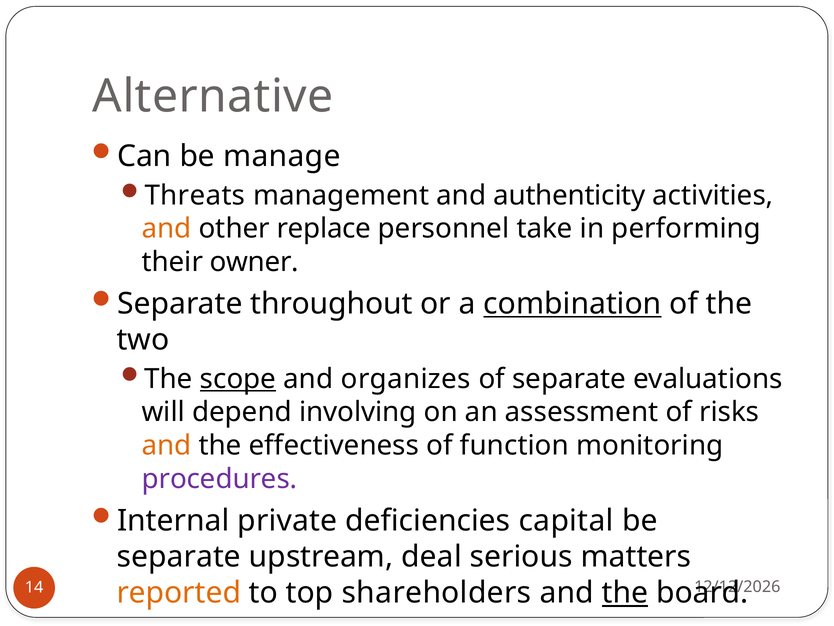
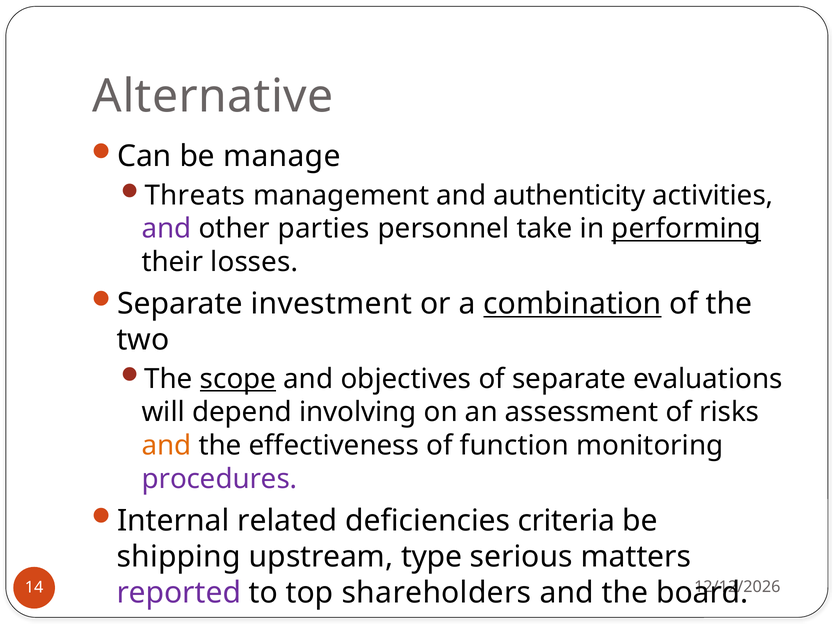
and colour: orange -> purple (167, 229)
replace: replace -> parties (324, 229)
performing underline: none -> present (686, 229)
owner: owner -> losses (254, 262)
throughout: throughout -> investment (331, 304)
organizes: organizes -> objectives (406, 379)
private: private -> related (287, 520)
capital: capital -> criteria (566, 520)
separate: separate -> shipping (179, 556)
deal: deal -> type (432, 556)
reported colour: orange -> purple (179, 593)
the underline: present -> none (625, 593)
